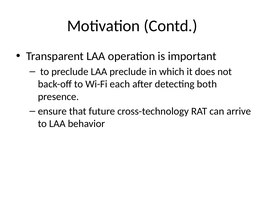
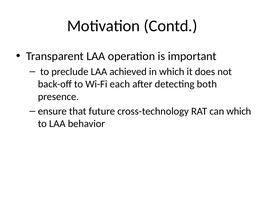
LAA preclude: preclude -> achieved (128, 72)
can arrive: arrive -> which (239, 111)
